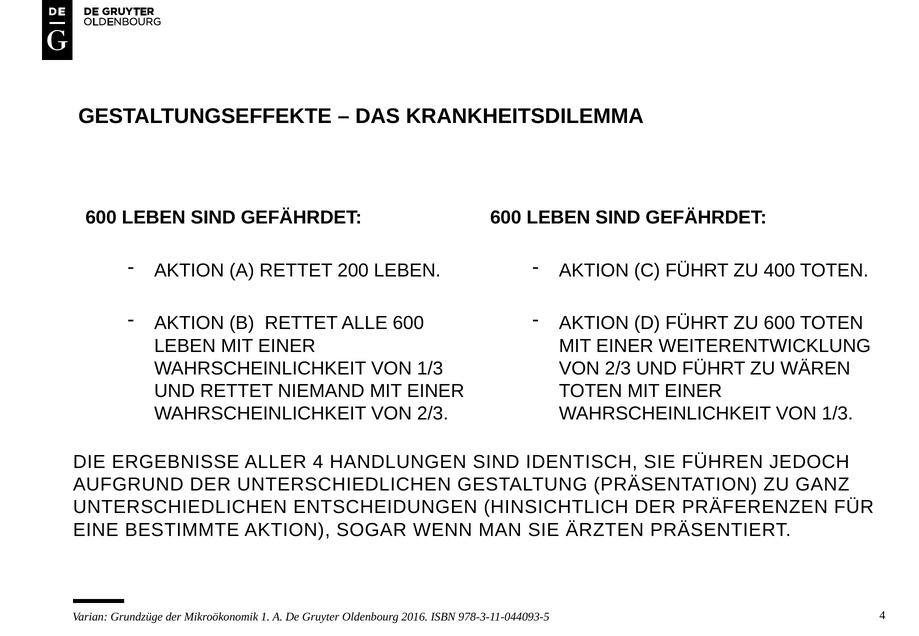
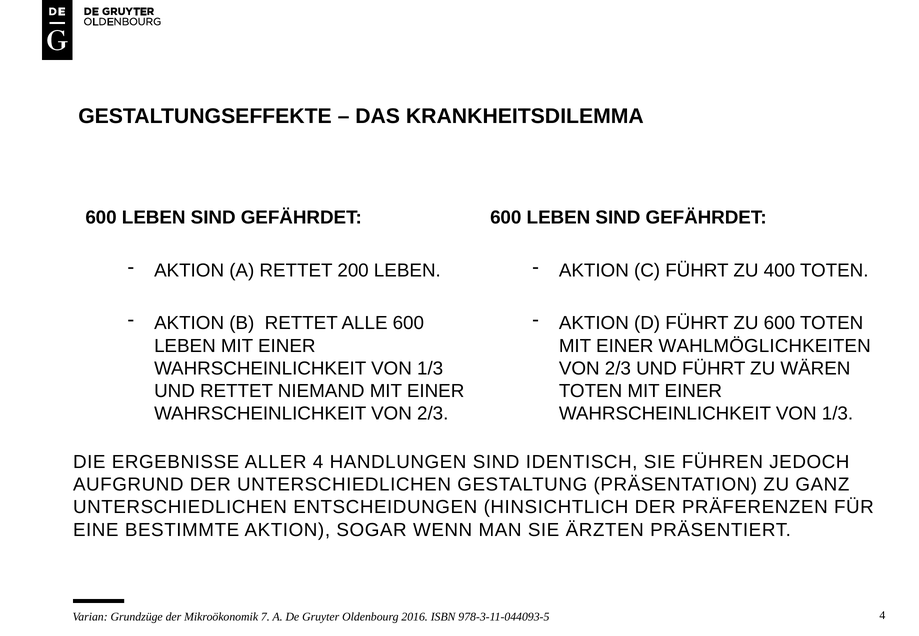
WEITERENTWICKLUNG: WEITERENTWICKLUNG -> WAHLMÖGLICHKEITEN (765, 346)
1: 1 -> 7 (265, 617)
